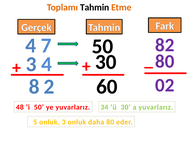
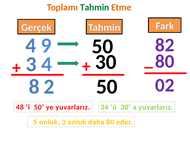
Tahmin colour: black -> green (95, 7)
7: 7 -> 9 (46, 45)
2 60: 60 -> 50 (107, 86)
